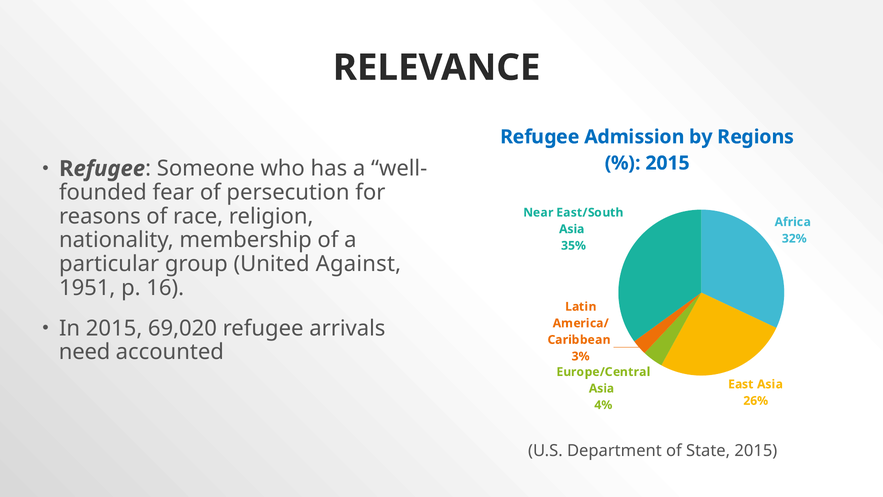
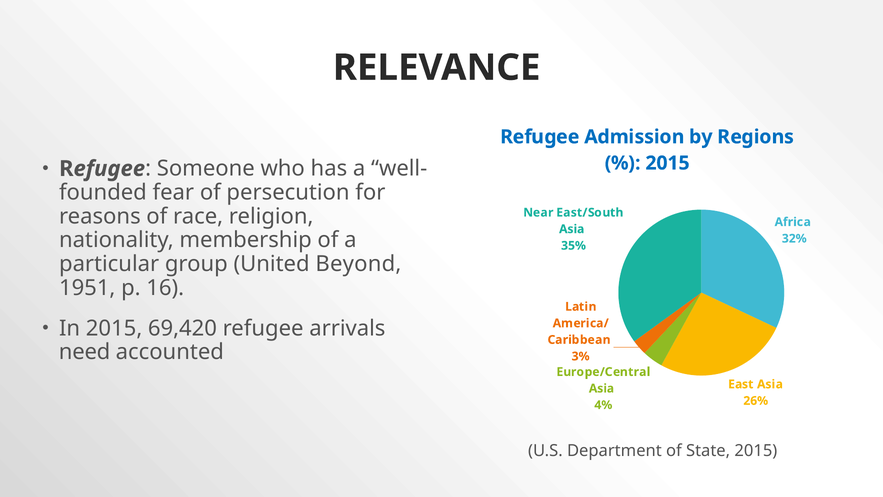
Against: Against -> Beyond (358, 264)
69,020: 69,020 -> 69,420 (182, 328)
